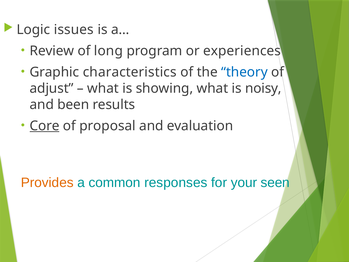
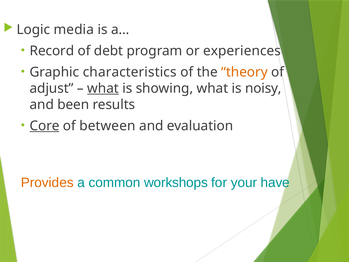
issues: issues -> media (74, 30)
Review: Review -> Record (52, 51)
long: long -> debt (109, 51)
theory colour: blue -> orange (244, 72)
what underline: none -> present (103, 88)
proposal: proposal -> between (107, 126)
responses: responses -> workshops (176, 182)
seen: seen -> have (275, 182)
